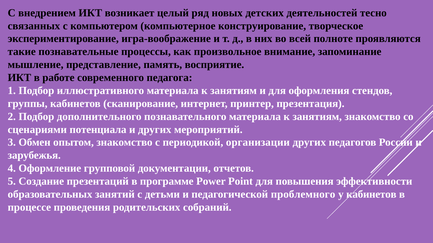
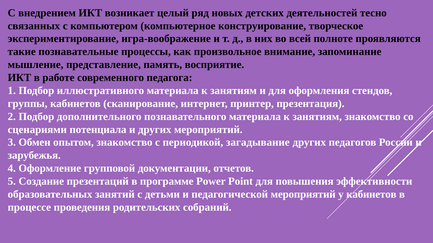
организации: организации -> загадывание (258, 143)
педагогической проблемного: проблемного -> мероприятий (303, 195)
